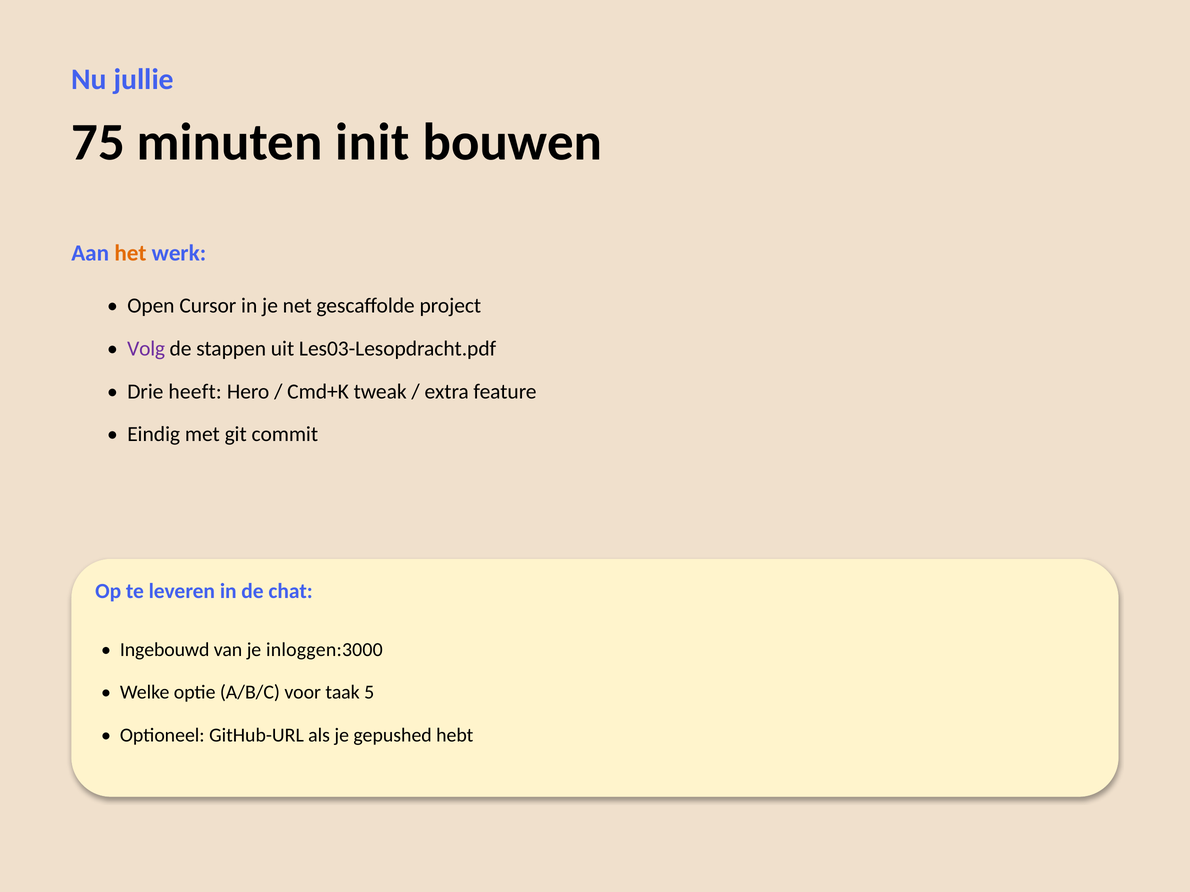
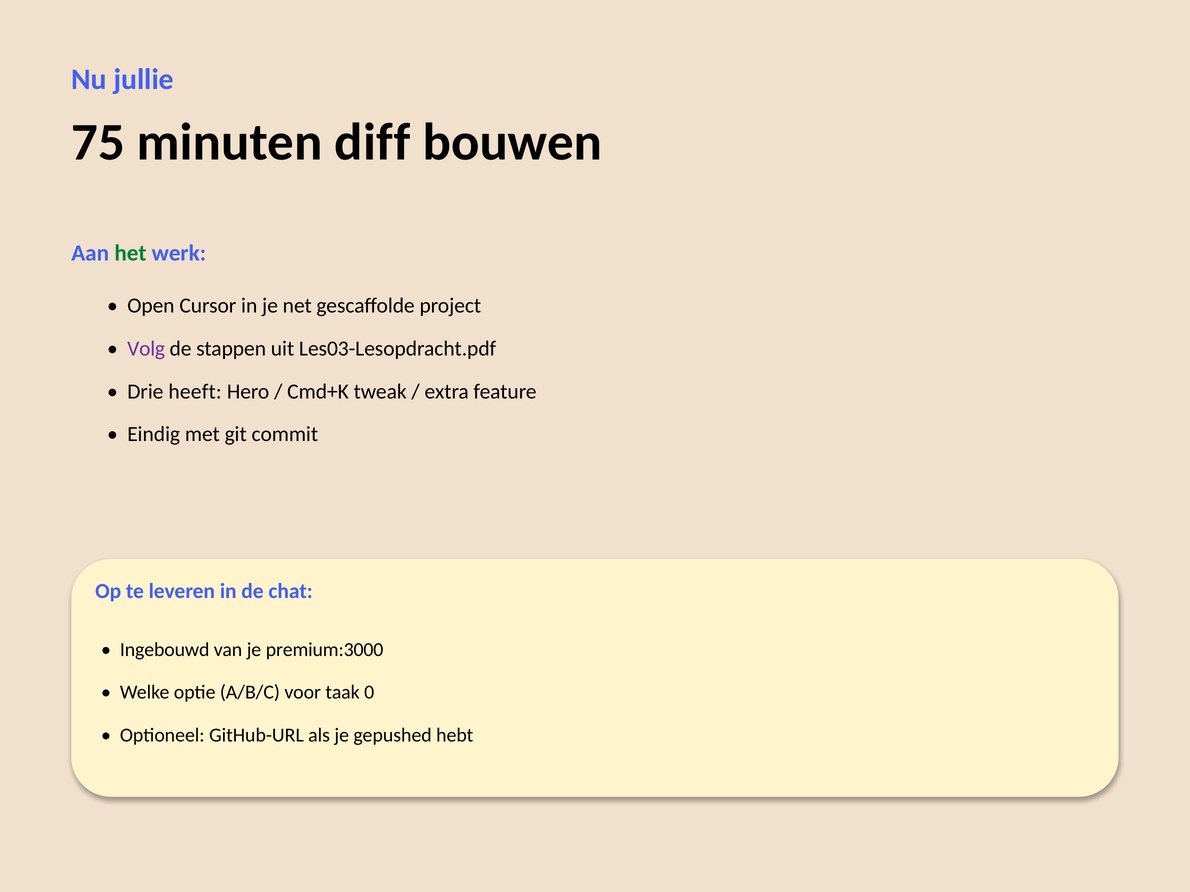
init: init -> diff (372, 143)
het colour: orange -> green (130, 254)
inloggen:3000: inloggen:3000 -> premium:3000 (325, 650)
5: 5 -> 0 (369, 693)
